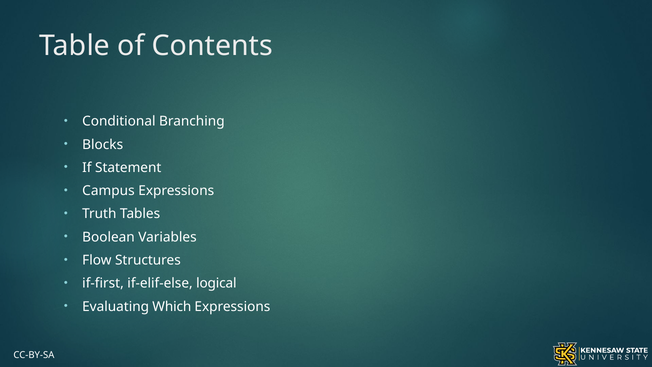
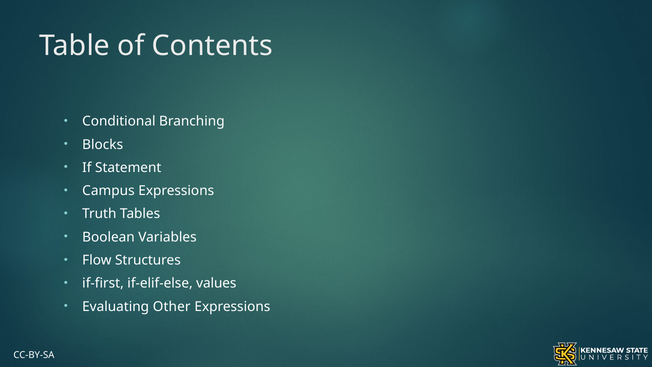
logical: logical -> values (216, 283)
Which: Which -> Other (172, 306)
